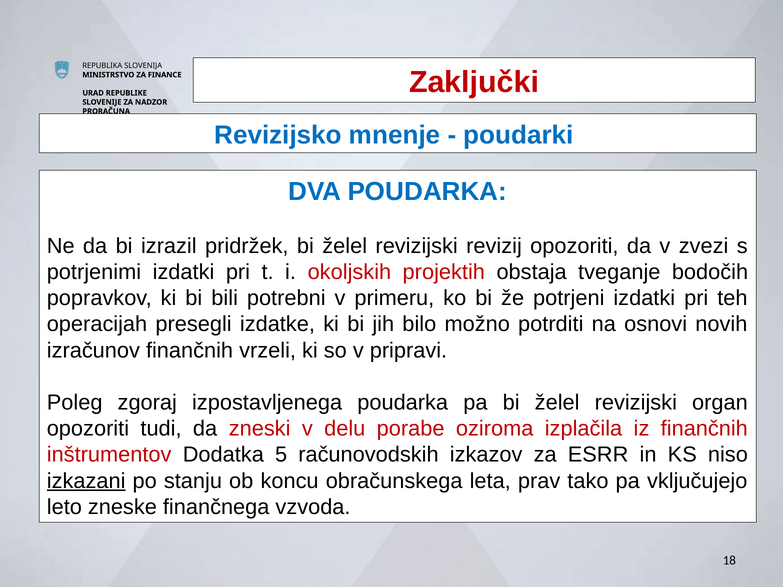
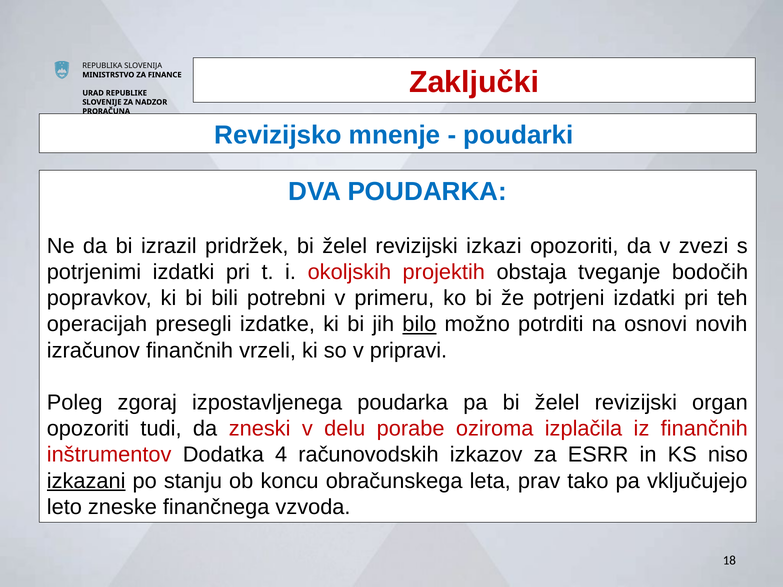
revizij: revizij -> izkazi (494, 246)
bilo underline: none -> present (419, 324)
5: 5 -> 4 (281, 455)
